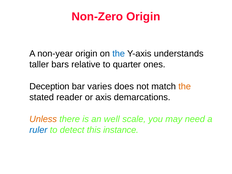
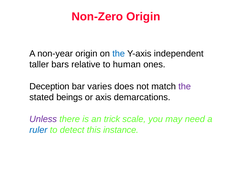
understands: understands -> independent (179, 54)
quarter: quarter -> human (127, 64)
the colour: orange -> purple (185, 86)
reader: reader -> beings (69, 97)
Unless colour: orange -> purple (43, 119)
well: well -> trick (112, 119)
